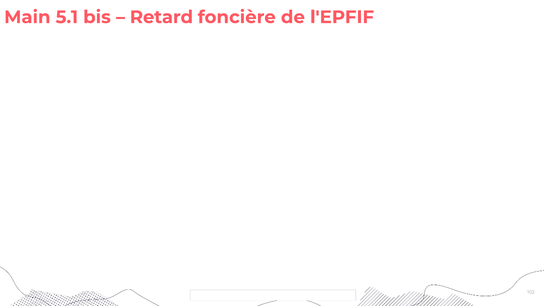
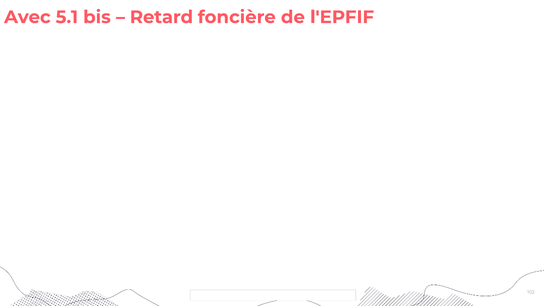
Main: Main -> Avec (27, 17)
